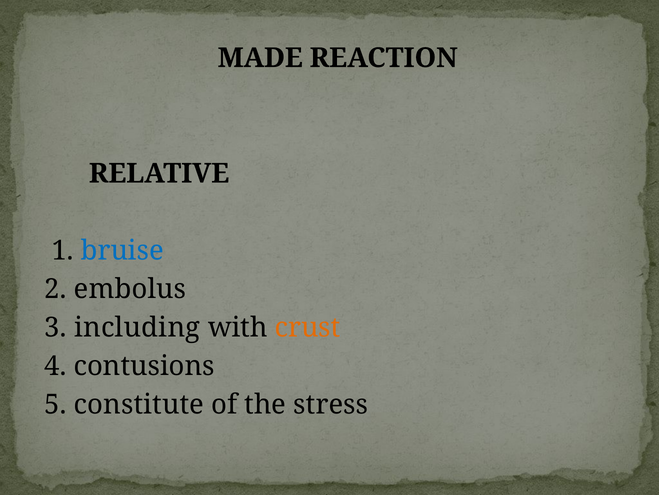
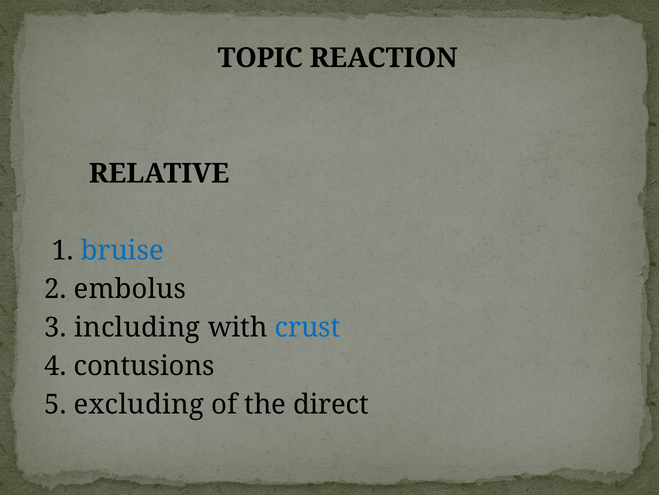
MADE: MADE -> TOPIC (260, 58)
crust colour: orange -> blue (308, 327)
constitute: constitute -> excluding (139, 404)
stress: stress -> direct (331, 404)
